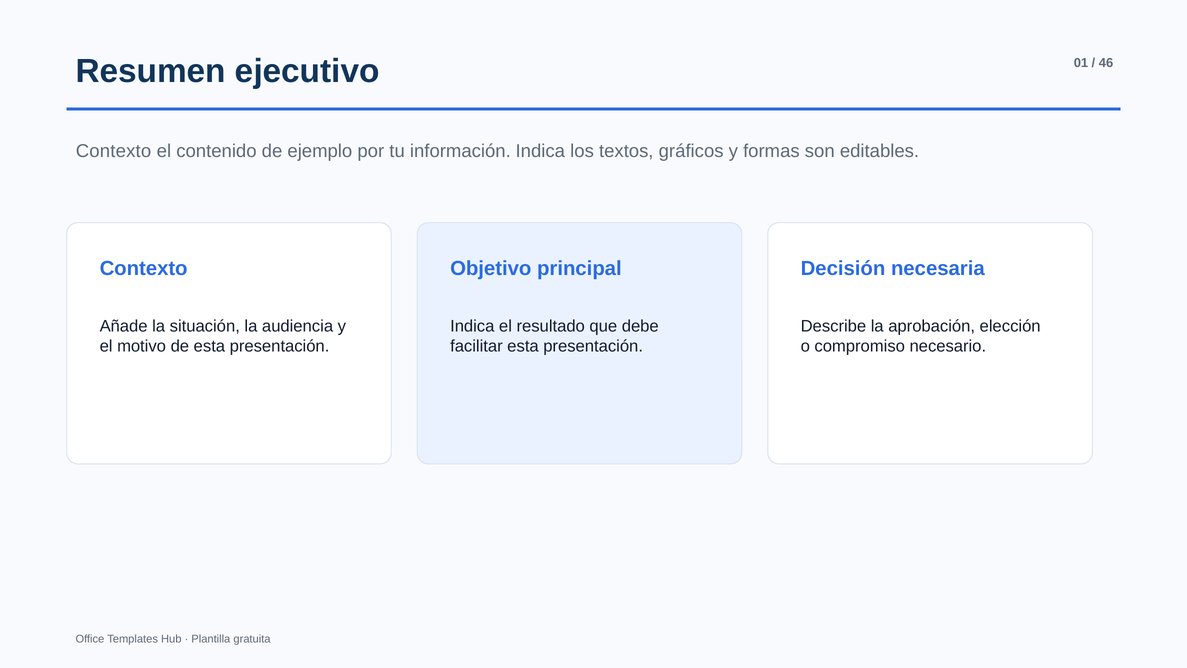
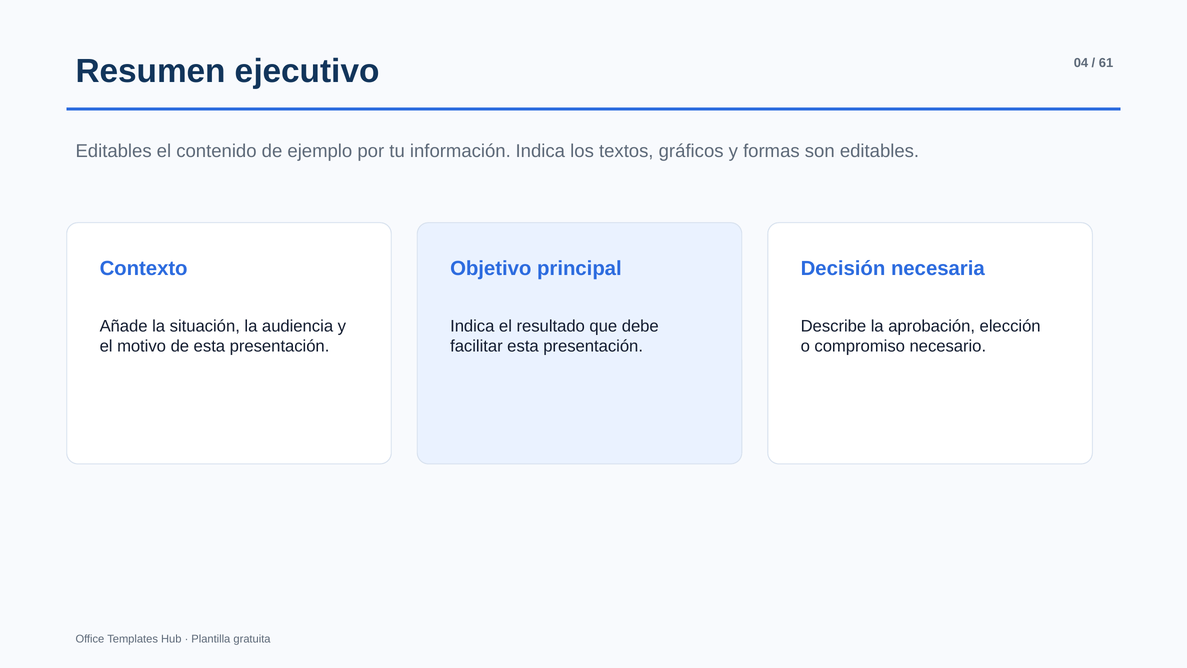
01: 01 -> 04 (1081, 63)
46: 46 -> 61 (1106, 63)
Contexto: Contexto -> Editables (114, 151)
